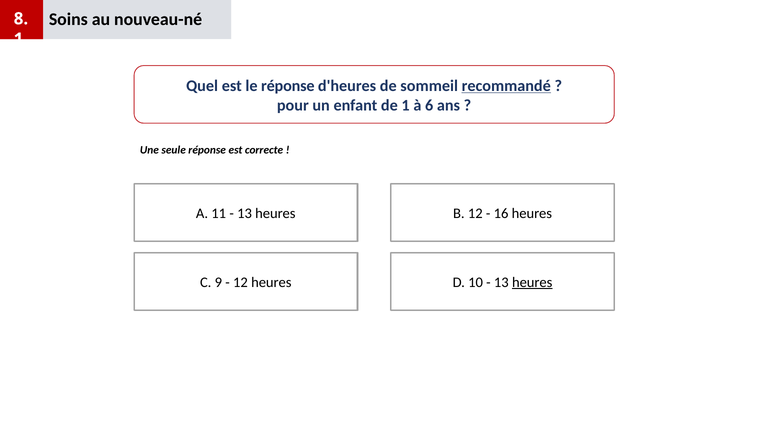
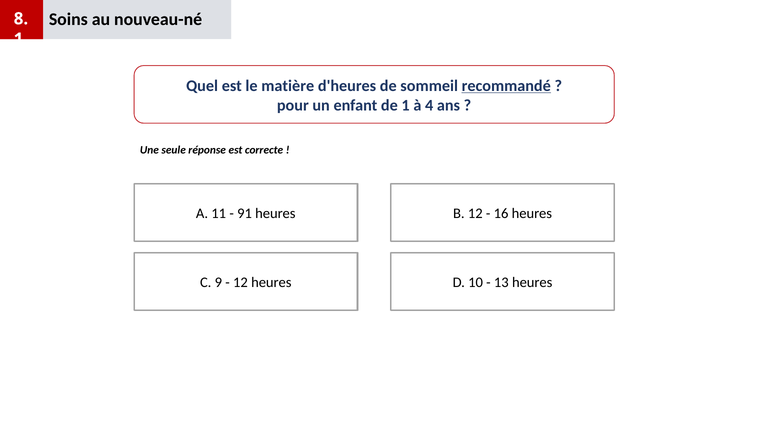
le réponse: réponse -> matière (288, 86)
à 6: 6 -> 4 (429, 105)
13: 13 -> 91 (245, 214)
heures underline: present -> none (532, 282)
